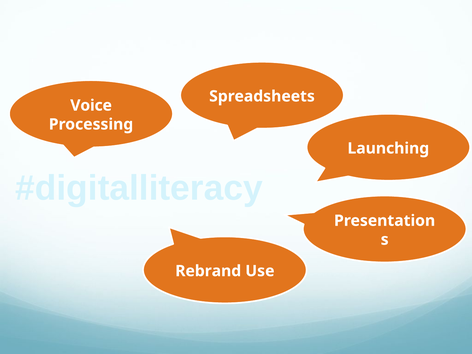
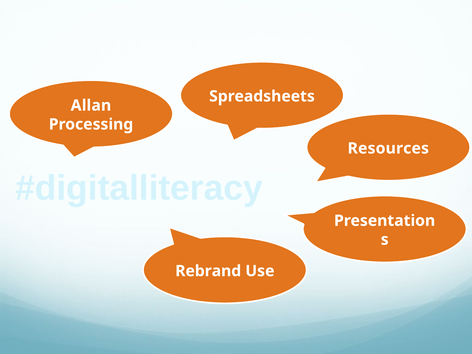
Voice: Voice -> Allan (91, 105)
Launching: Launching -> Resources (388, 148)
